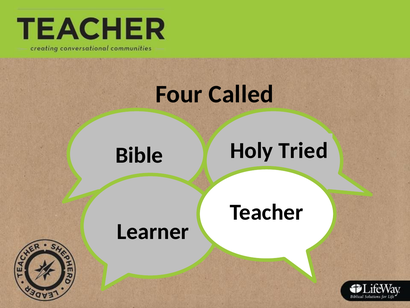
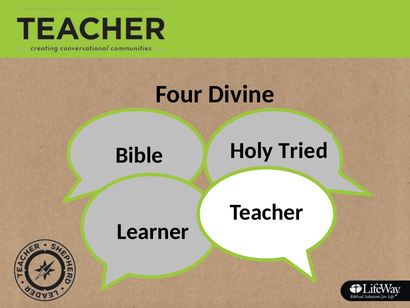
Called: Called -> Divine (241, 94)
